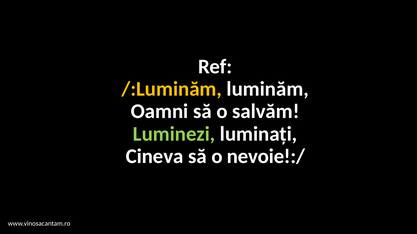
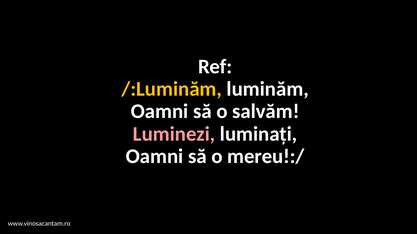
Luminezi colour: light green -> pink (174, 134)
Cineva: Cineva -> Oamni (155, 157)
nevoie!:/: nevoie!:/ -> mereu!:/ (266, 157)
